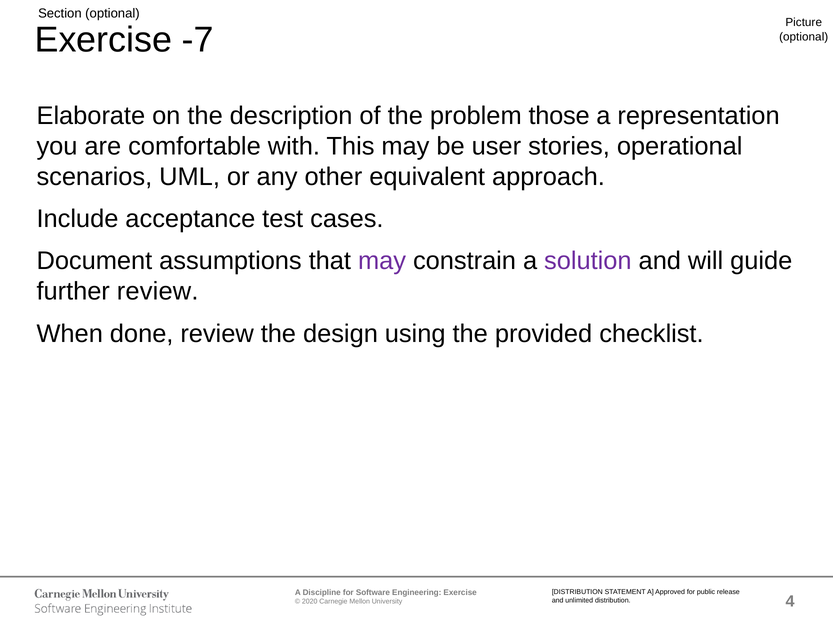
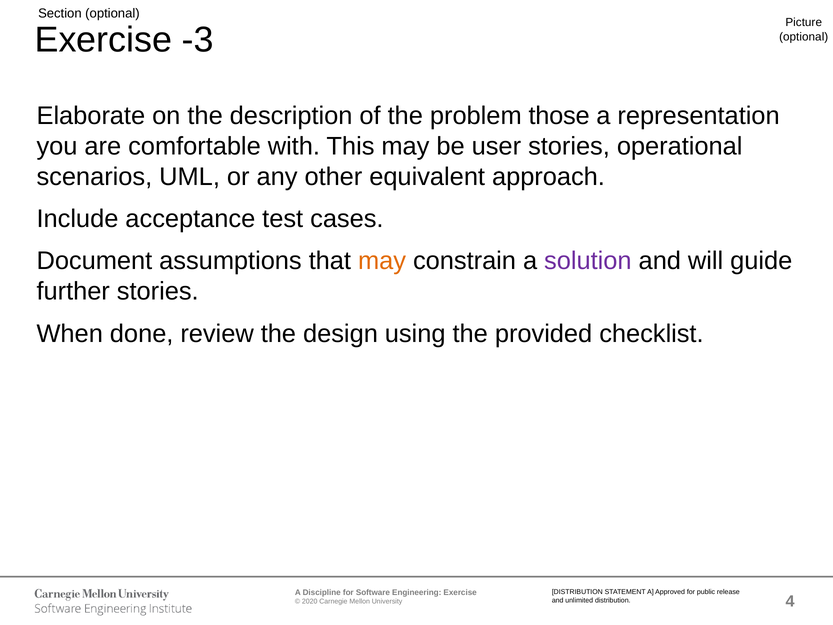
-7: -7 -> -3 (198, 40)
may colour: purple -> orange (382, 261)
further review: review -> stories (158, 291)
